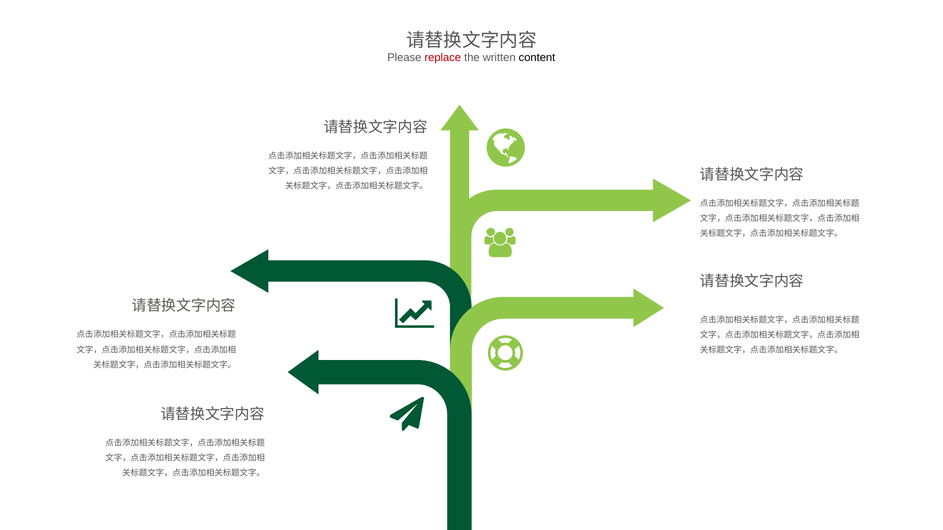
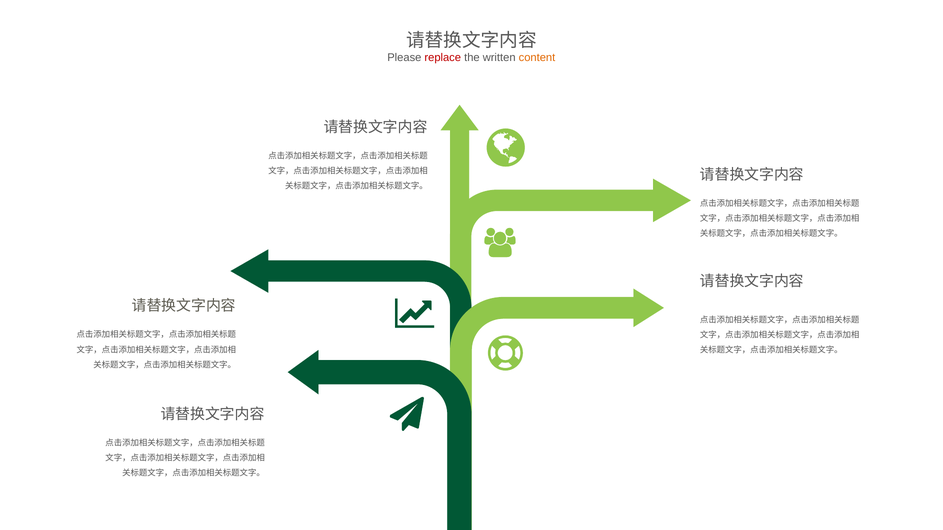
content colour: black -> orange (537, 57)
